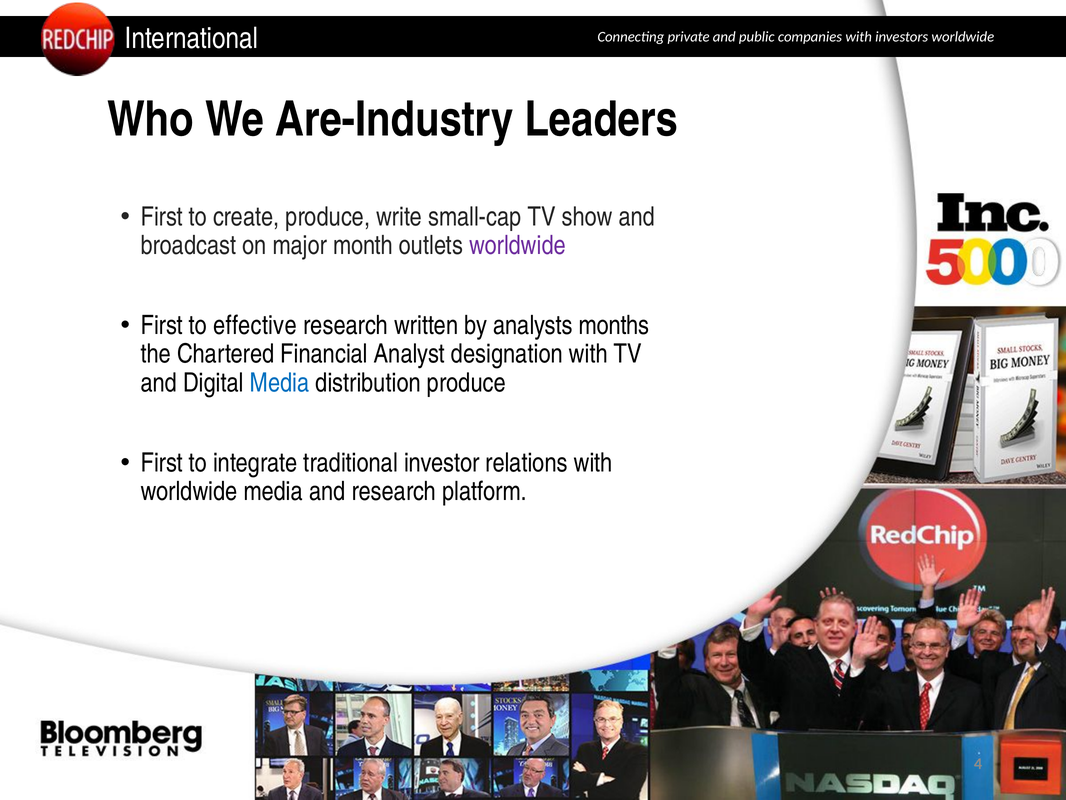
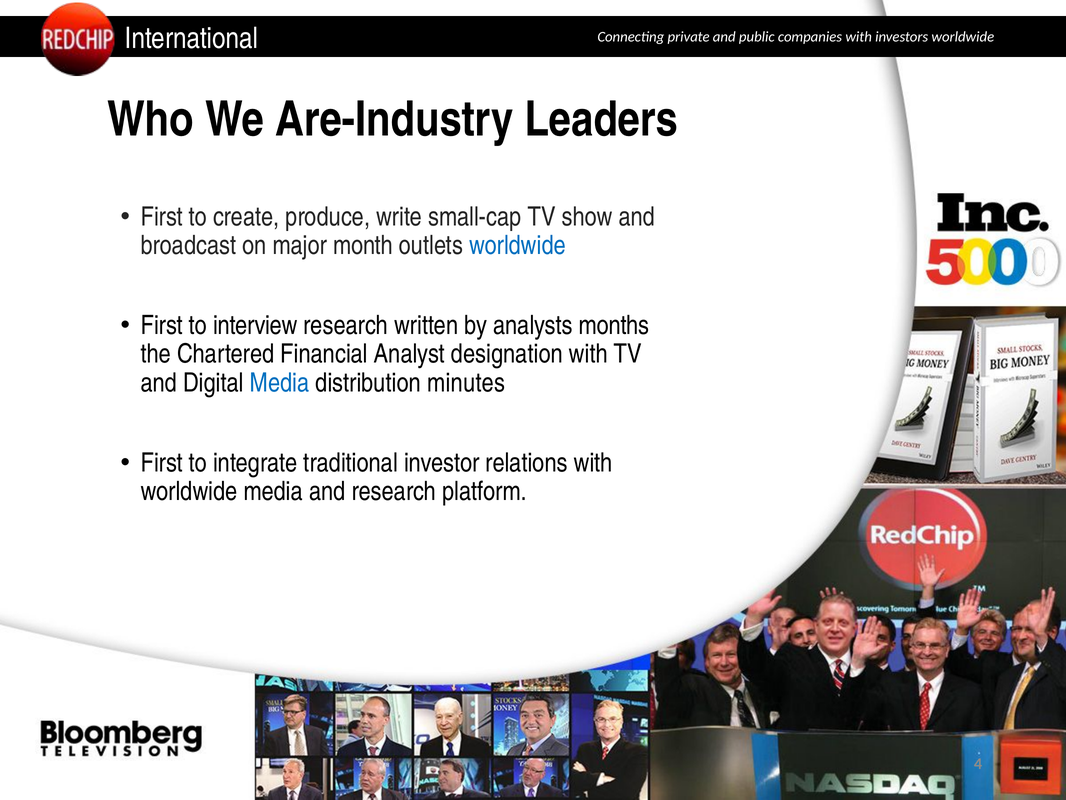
worldwide colour: purple -> blue (517, 245)
effective: effective -> interview (255, 325)
distribution produce: produce -> minutes (466, 383)
